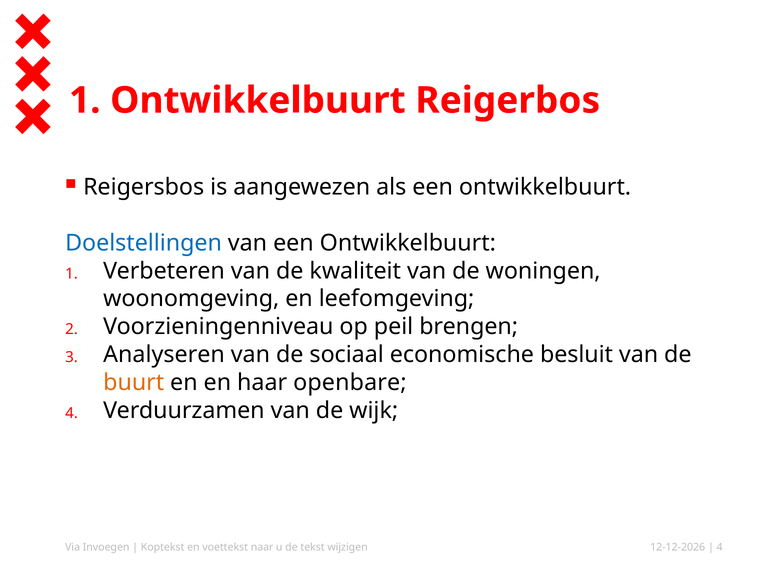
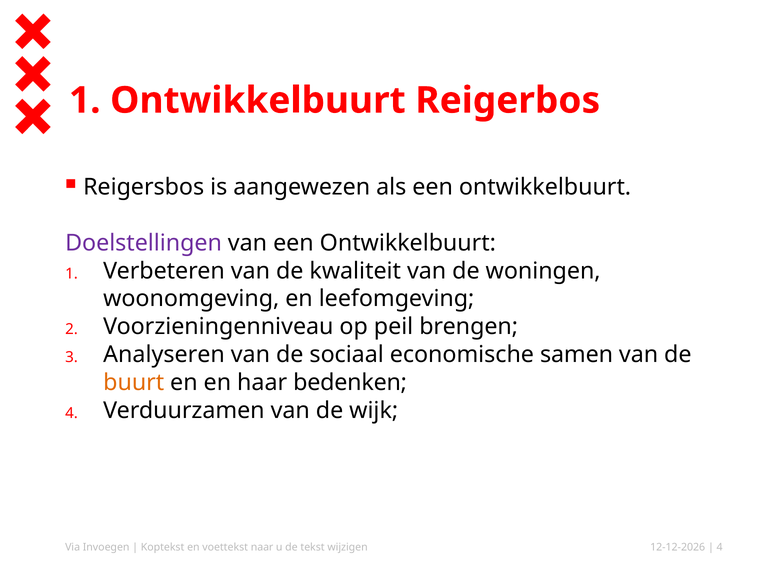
Doelstellingen colour: blue -> purple (144, 243)
besluit: besluit -> samen (577, 355)
openbare: openbare -> bedenken (350, 383)
